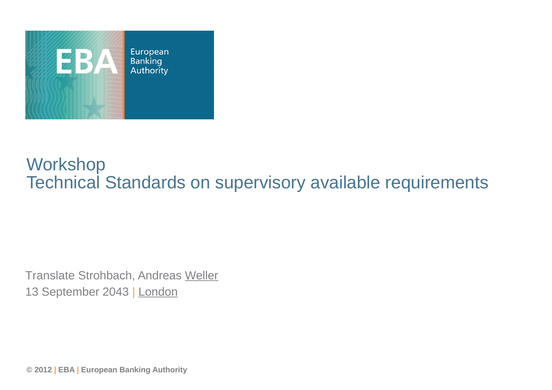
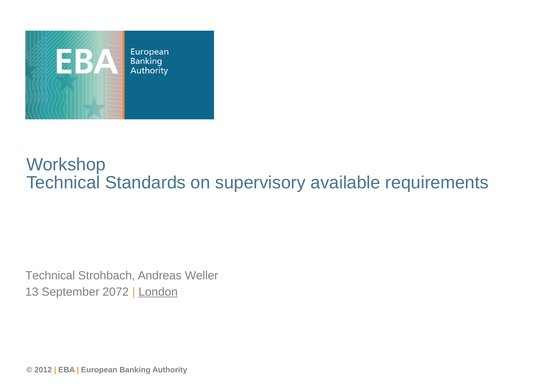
Translate: Translate -> Technical (50, 276)
Weller underline: present -> none (202, 276)
2043: 2043 -> 2072 (116, 292)
